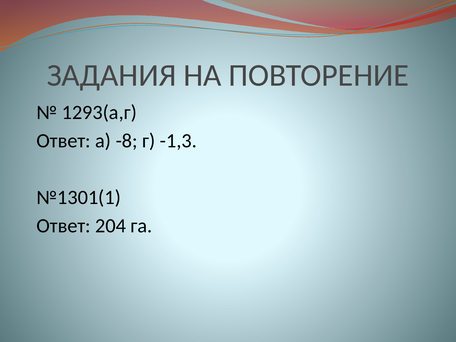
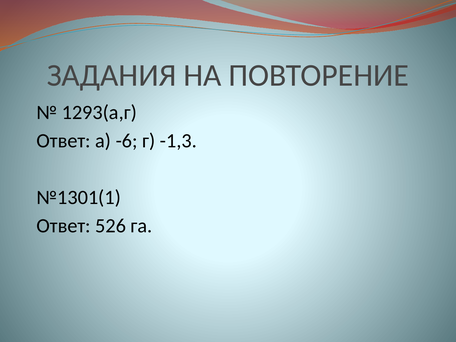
-8: -8 -> -6 (127, 141)
204: 204 -> 526 (111, 226)
